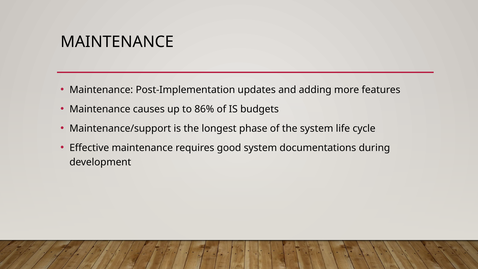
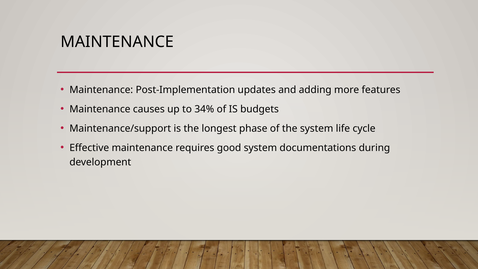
86%: 86% -> 34% (204, 109)
